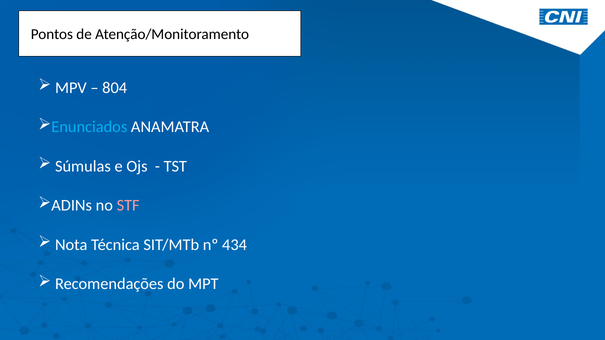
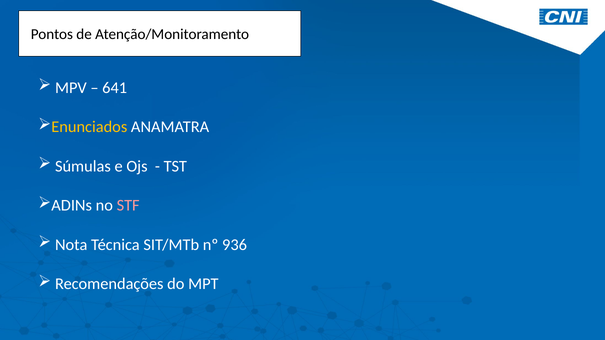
804: 804 -> 641 (115, 88)
Enunciados colour: light blue -> yellow (89, 127)
434: 434 -> 936 (235, 245)
